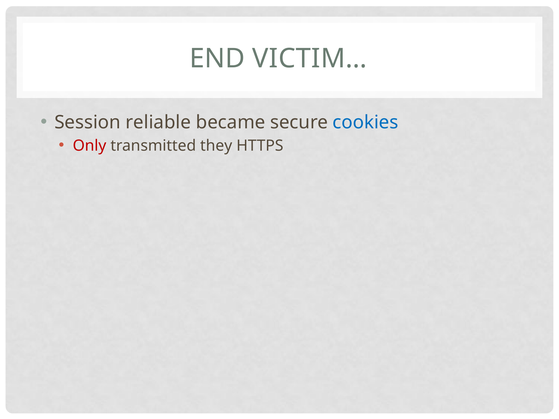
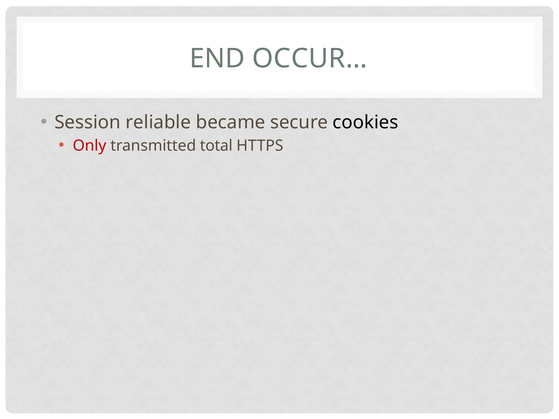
VICTIM…: VICTIM… -> OCCUR… (310, 59)
cookies colour: blue -> black (366, 122)
they: they -> total (216, 146)
